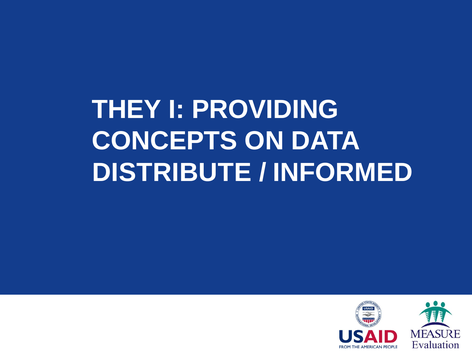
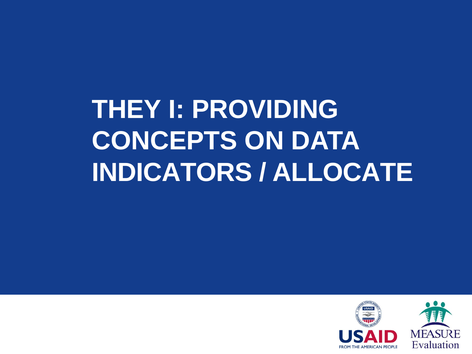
DISTRIBUTE: DISTRIBUTE -> INDICATORS (172, 172)
INFORMED: INFORMED -> ALLOCATE (343, 172)
